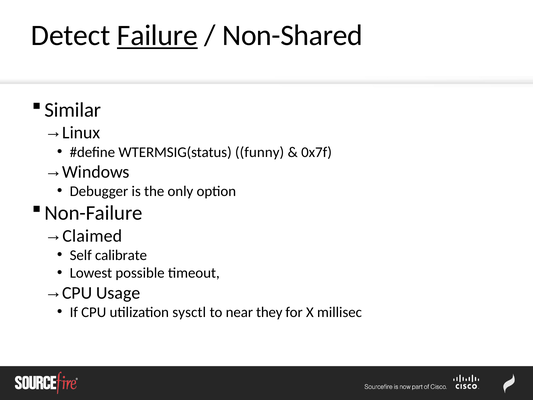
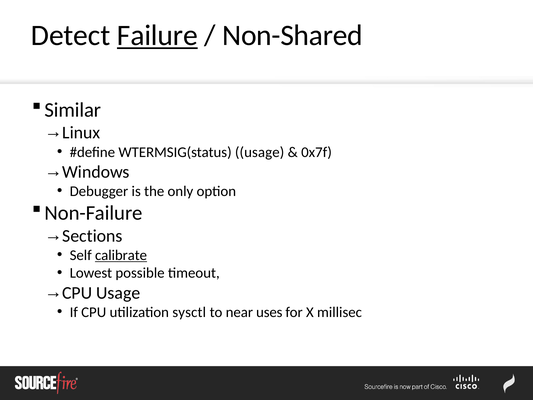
WTERMSIG(status funny: funny -> usage (260, 152)
Claimed: Claimed -> Sections (92, 236)
calibrate underline: none -> present (121, 255)
they: they -> uses (269, 312)
